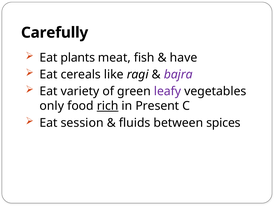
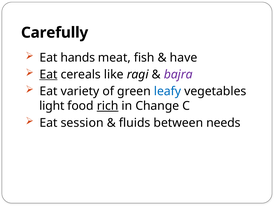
plants: plants -> hands (78, 57)
Eat underline: none -> present (48, 74)
leafy colour: purple -> blue (168, 91)
only: only -> light (52, 106)
Present: Present -> Change (157, 106)
spices: spices -> needs (223, 123)
